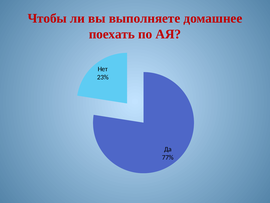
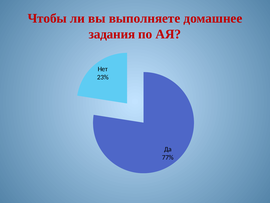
поехать: поехать -> задания (112, 34)
